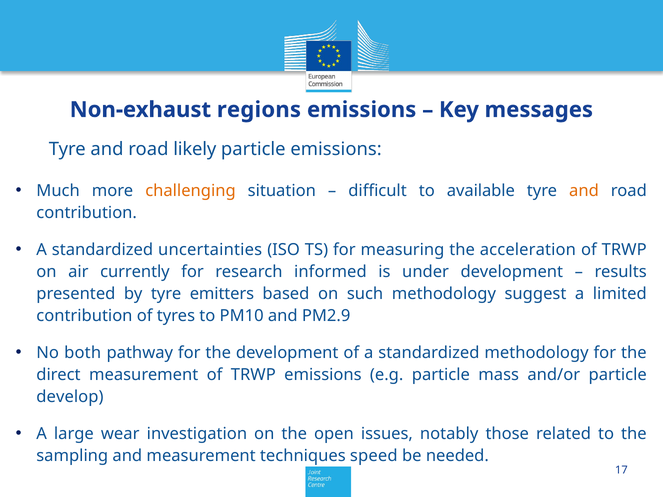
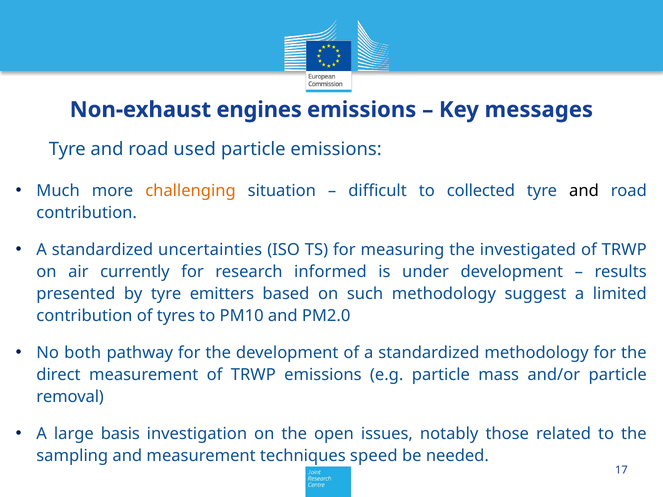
regions: regions -> engines (259, 110)
likely: likely -> used (195, 149)
available: available -> collected (481, 191)
and colour: orange -> black (584, 191)
acceleration: acceleration -> investigated (528, 250)
PM2.9: PM2.9 -> PM2.0 (326, 316)
develop: develop -> removal (70, 397)
wear: wear -> basis (120, 434)
